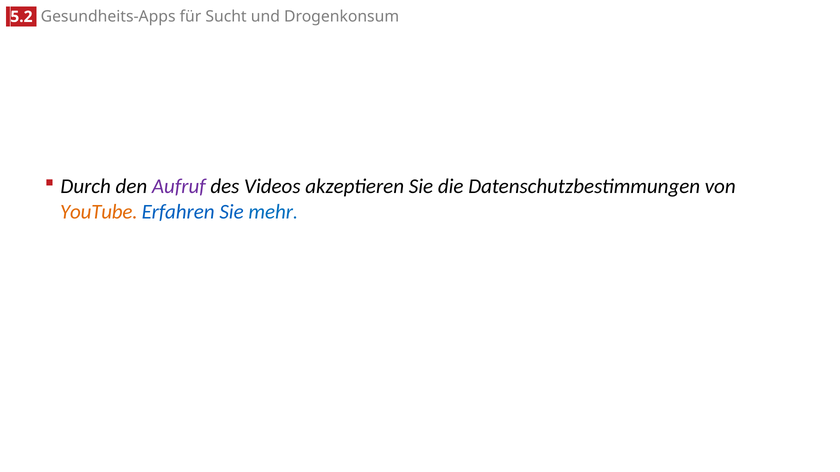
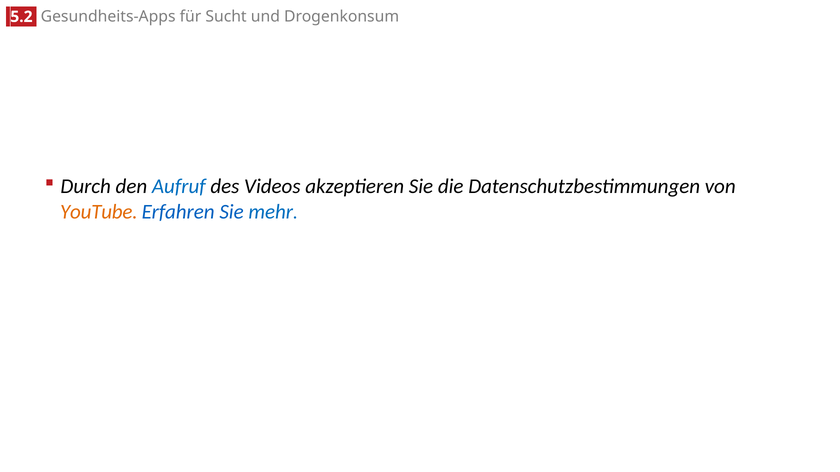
Aufruf colour: purple -> blue (179, 187)
